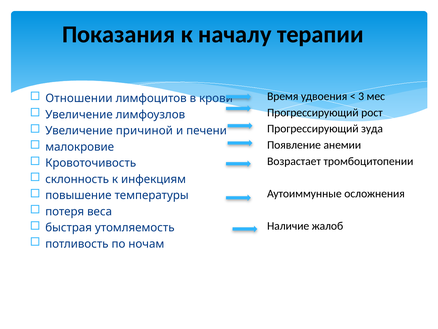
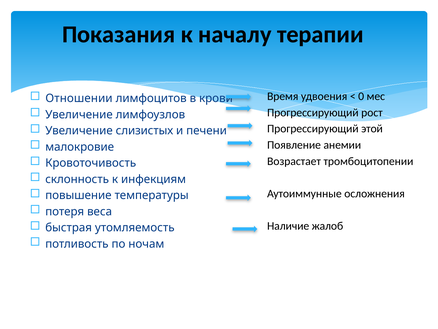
3: 3 -> 0 (361, 96)
зуда: зуда -> этой (372, 129)
причиной: причиной -> слизистых (144, 131)
